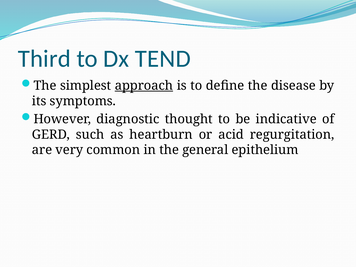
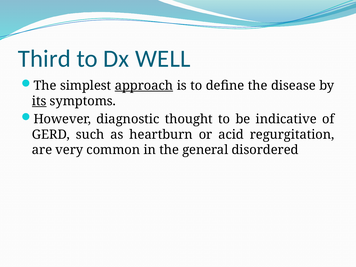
TEND: TEND -> WELL (163, 59)
its underline: none -> present (39, 101)
epithelium: epithelium -> disordered (265, 150)
